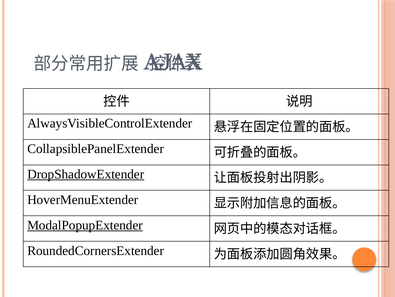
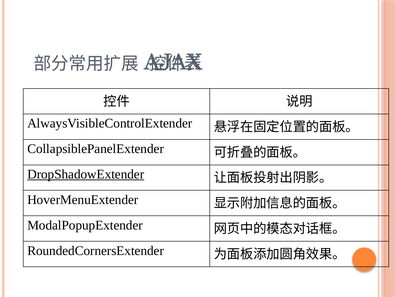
ModalPopupExtender underline: present -> none (85, 225)
